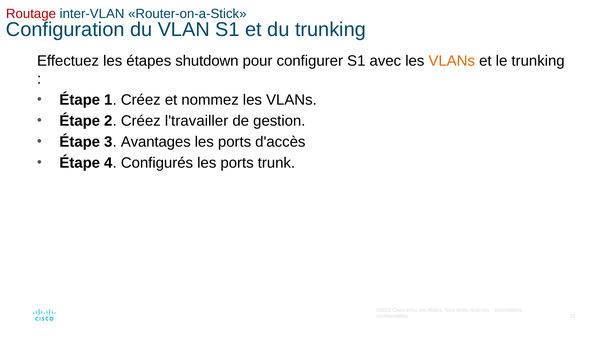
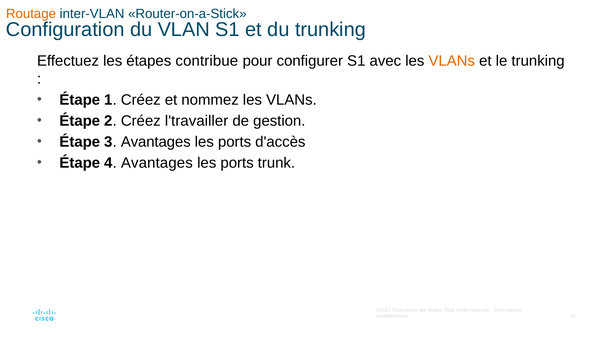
Routage colour: red -> orange (31, 14)
shutdown: shutdown -> contribue (207, 61)
4 Configurés: Configurés -> Avantages (157, 163)
